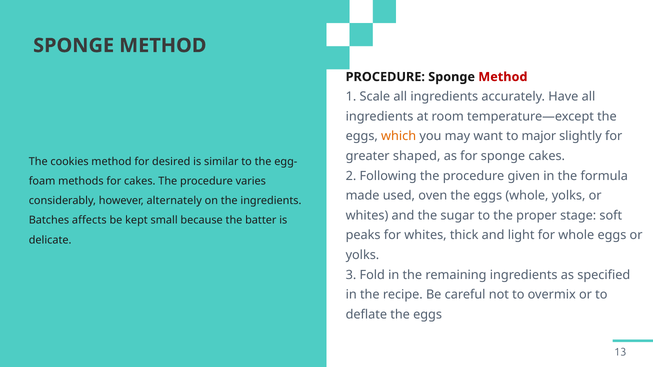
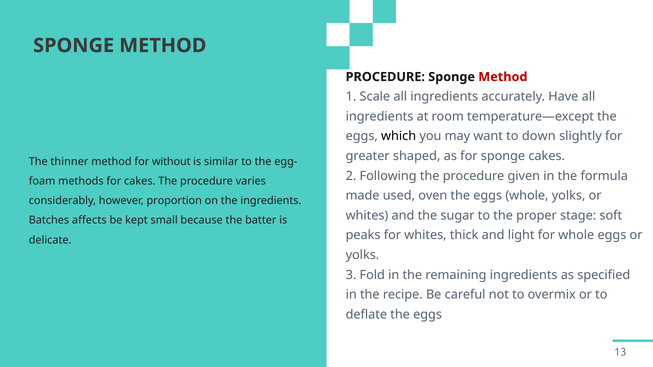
which colour: orange -> black (399, 136)
major: major -> down (539, 136)
cookies: cookies -> thinner (69, 162)
desired: desired -> without (171, 162)
alternately: alternately -> proportion (174, 201)
